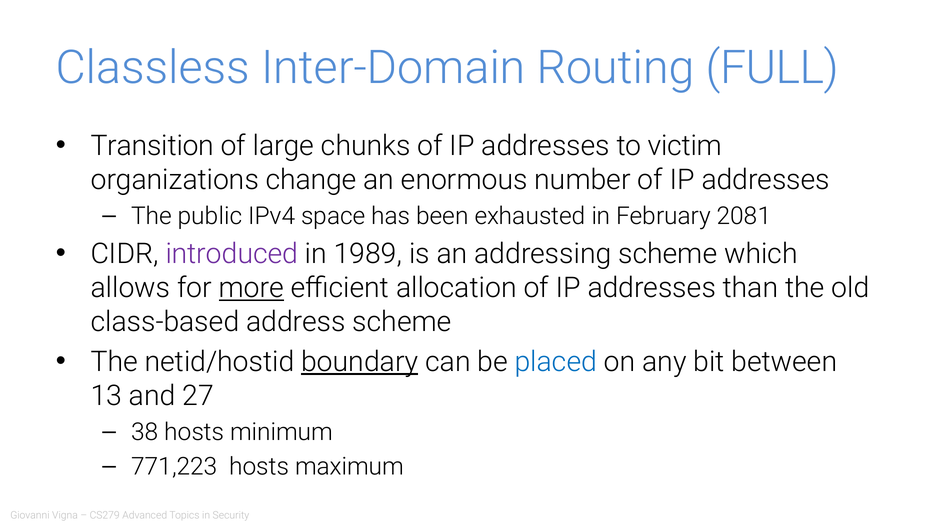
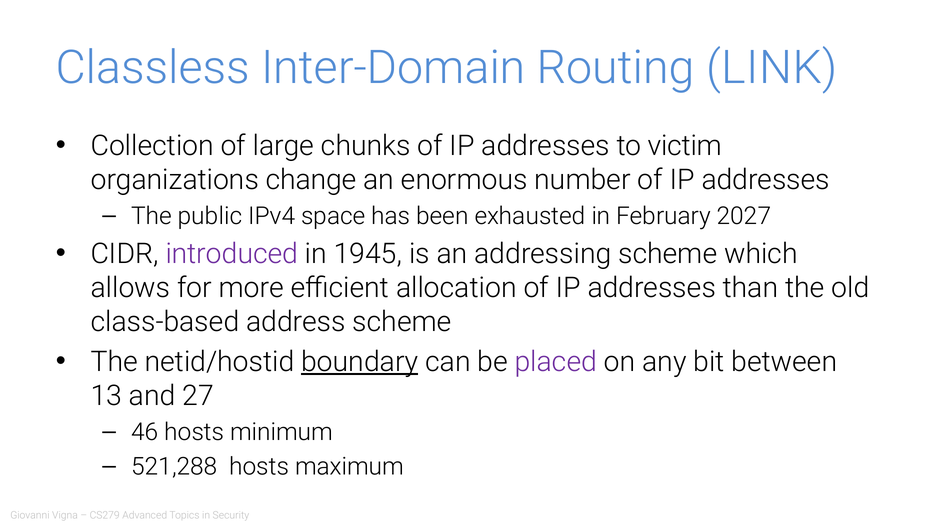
FULL: FULL -> LINK (772, 68)
Transition: Transition -> Collection (152, 146)
2081: 2081 -> 2027 (744, 216)
1989: 1989 -> 1945 (368, 254)
more underline: present -> none (251, 288)
placed colour: blue -> purple (556, 362)
38: 38 -> 46 (145, 432)
771,223: 771,223 -> 521,288 (174, 467)
